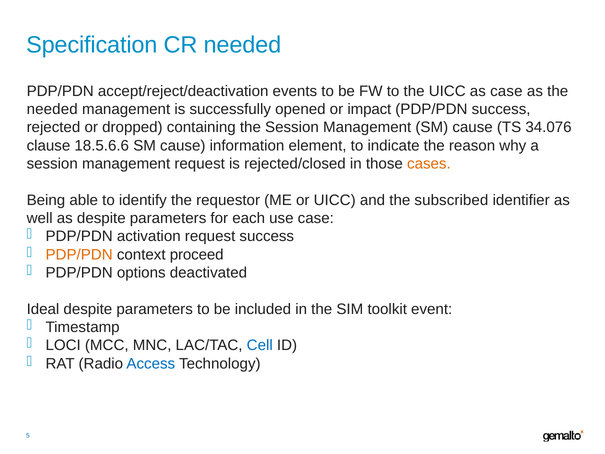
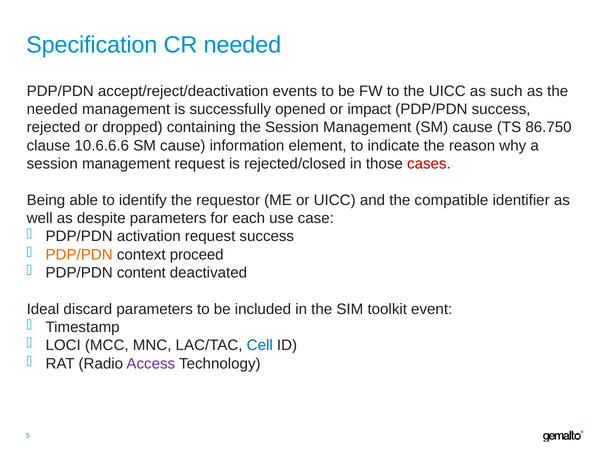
as case: case -> such (506, 91)
34.076: 34.076 -> 86.750 (549, 127)
18.5.6.6: 18.5.6.6 -> 10.6.6.6 (102, 146)
cases colour: orange -> red (429, 164)
subscribed: subscribed -> compatible (451, 200)
options: options -> content (141, 273)
Ideal despite: despite -> discard (88, 309)
Access colour: blue -> purple (151, 363)
